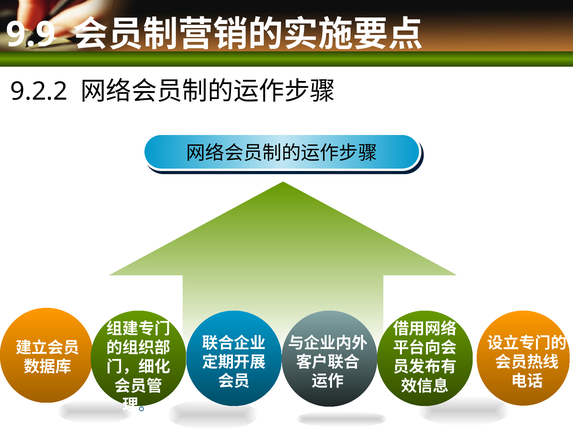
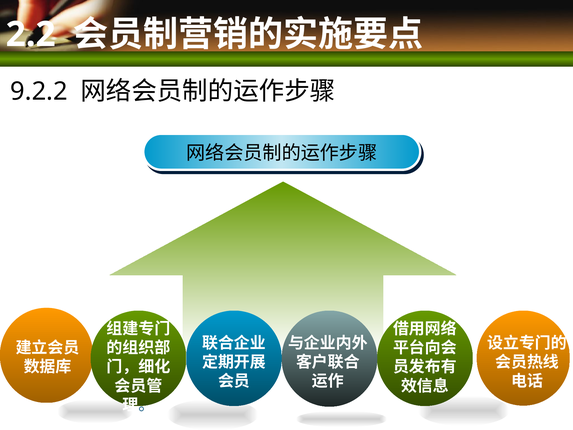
9.9: 9.9 -> 2.2 (31, 34)
